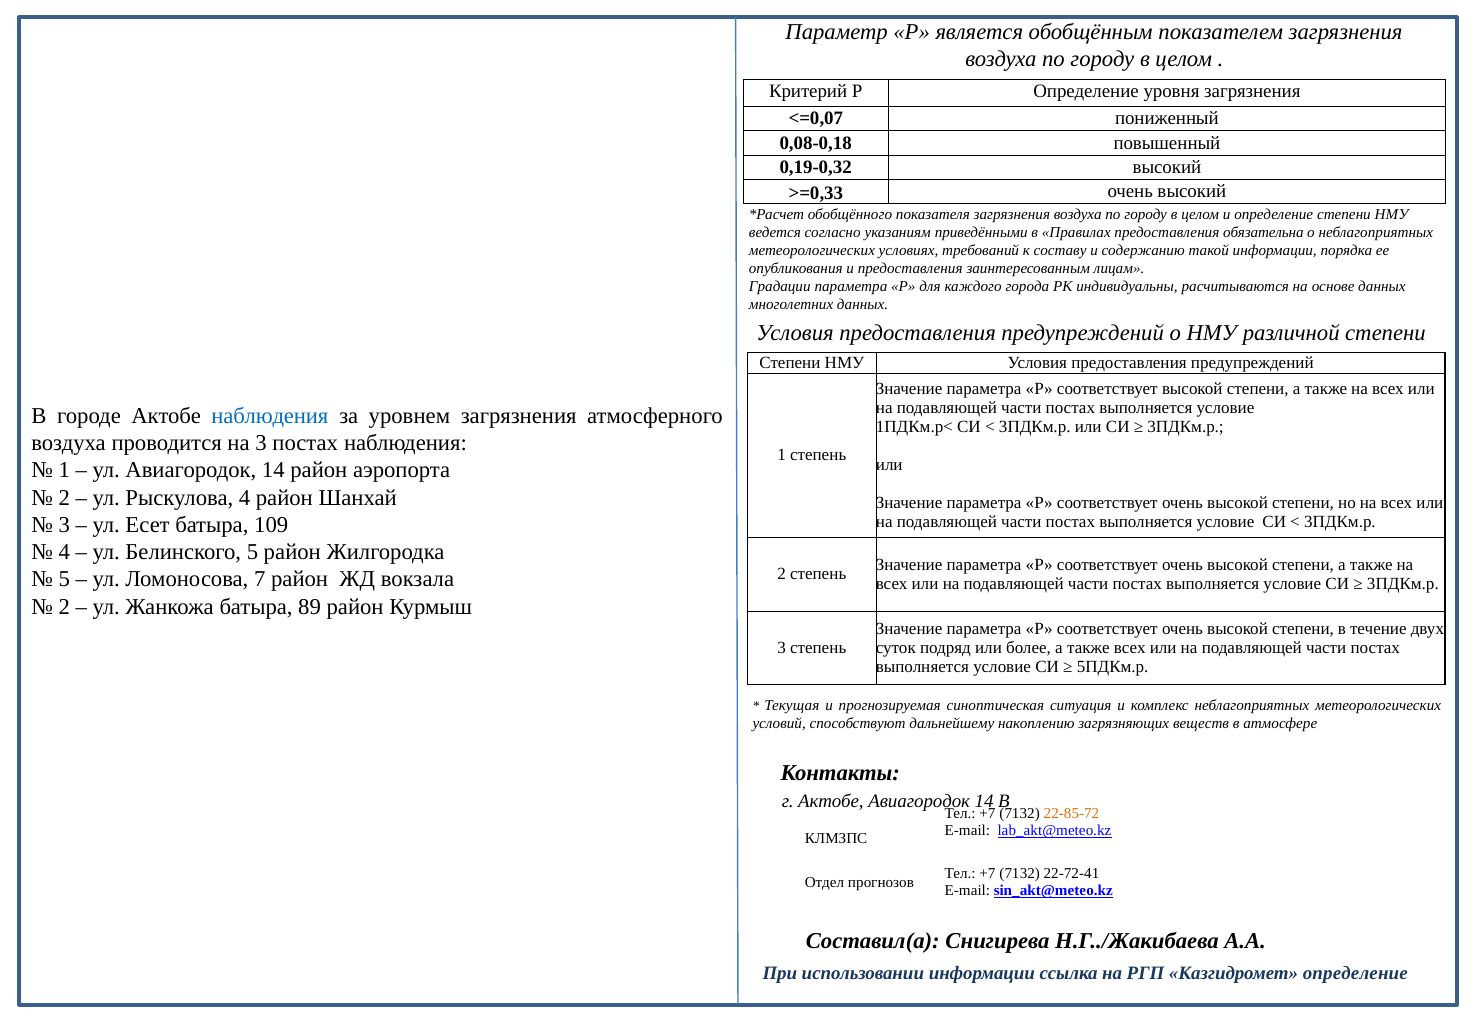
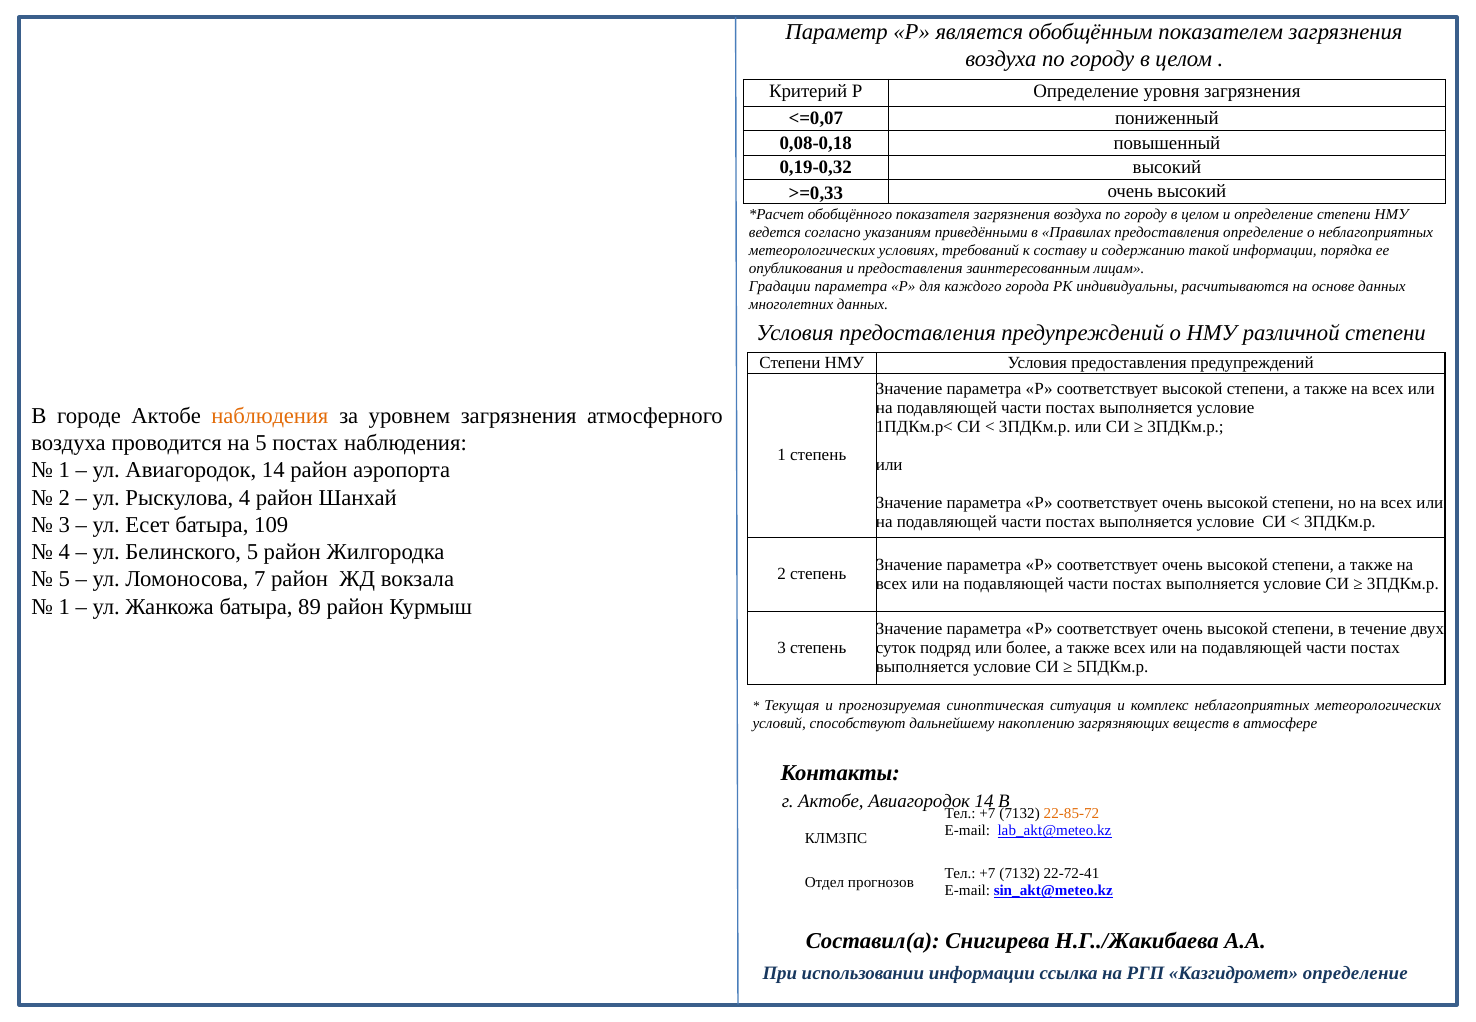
предоставления обязательна: обязательна -> определение (1263, 232)
наблюдения colour: blue -> orange (270, 416)
на 3: 3 -> 5 (261, 443)
2: 2 -> 1 (64, 606)
